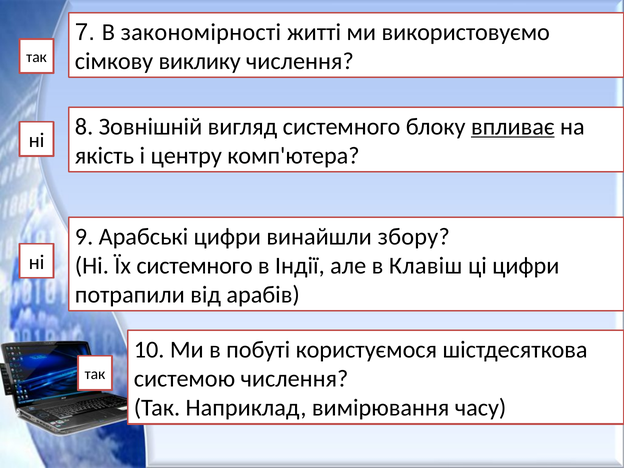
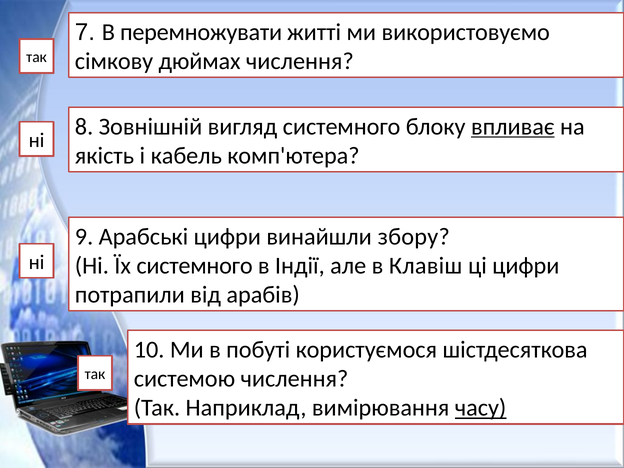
закономірності: закономірності -> перемножувати (201, 32)
виклику: виклику -> дюймах (200, 61)
центру: центру -> кабель (186, 156)
часу underline: none -> present (481, 408)
